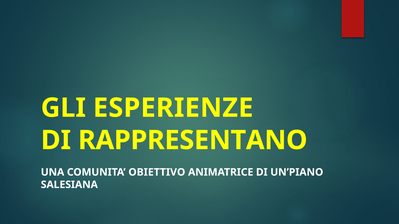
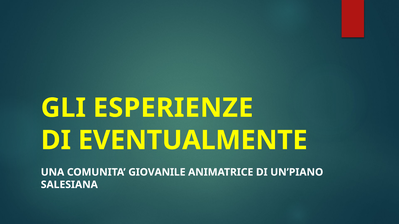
RAPPRESENTANO: RAPPRESENTANO -> EVENTUALMENTE (193, 141)
OBIETTIVO: OBIETTIVO -> GIOVANILE (157, 173)
